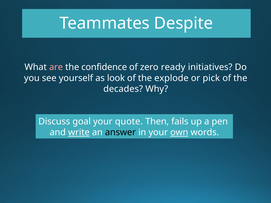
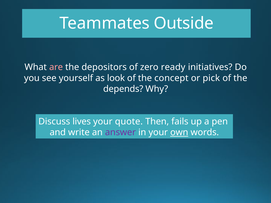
Despite: Despite -> Outside (184, 23)
confidence: confidence -> depositors (104, 67)
explode: explode -> concept (171, 78)
decades: decades -> depends (123, 89)
goal: goal -> lives (82, 122)
write underline: present -> none (79, 133)
answer colour: black -> purple (120, 133)
